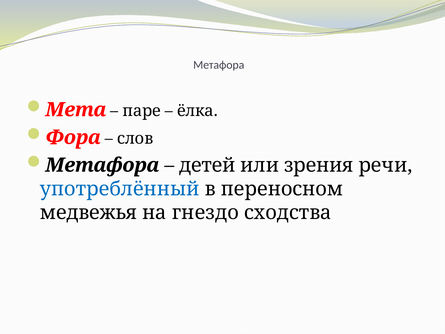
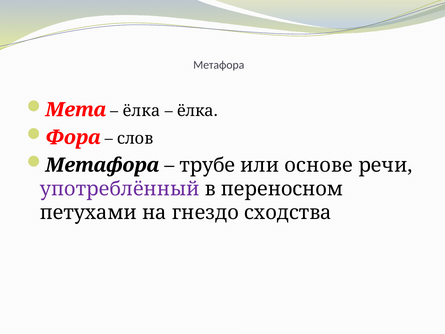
паре: паре -> ёлка (141, 111)
детей: детей -> трубе (207, 165)
зрения: зрения -> основе (319, 165)
употреблённый colour: blue -> purple (120, 189)
медвежья: медвежья -> петухами (88, 213)
